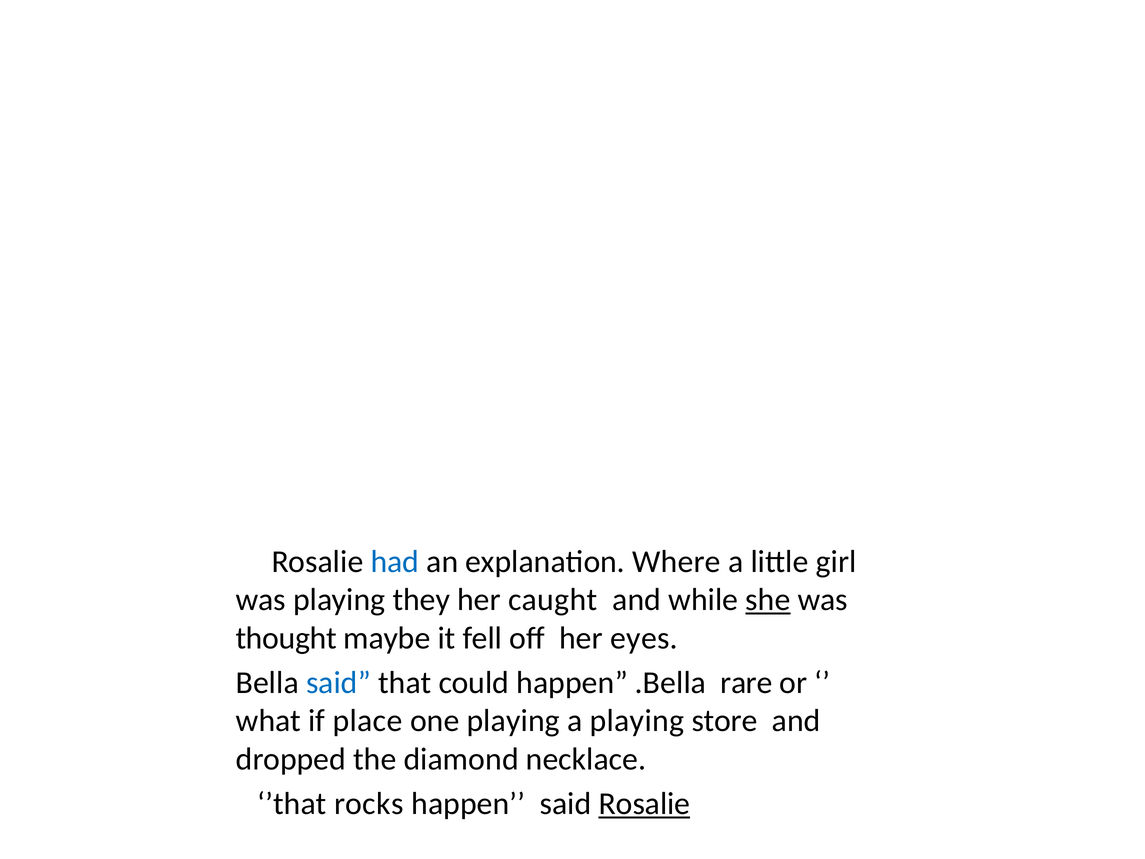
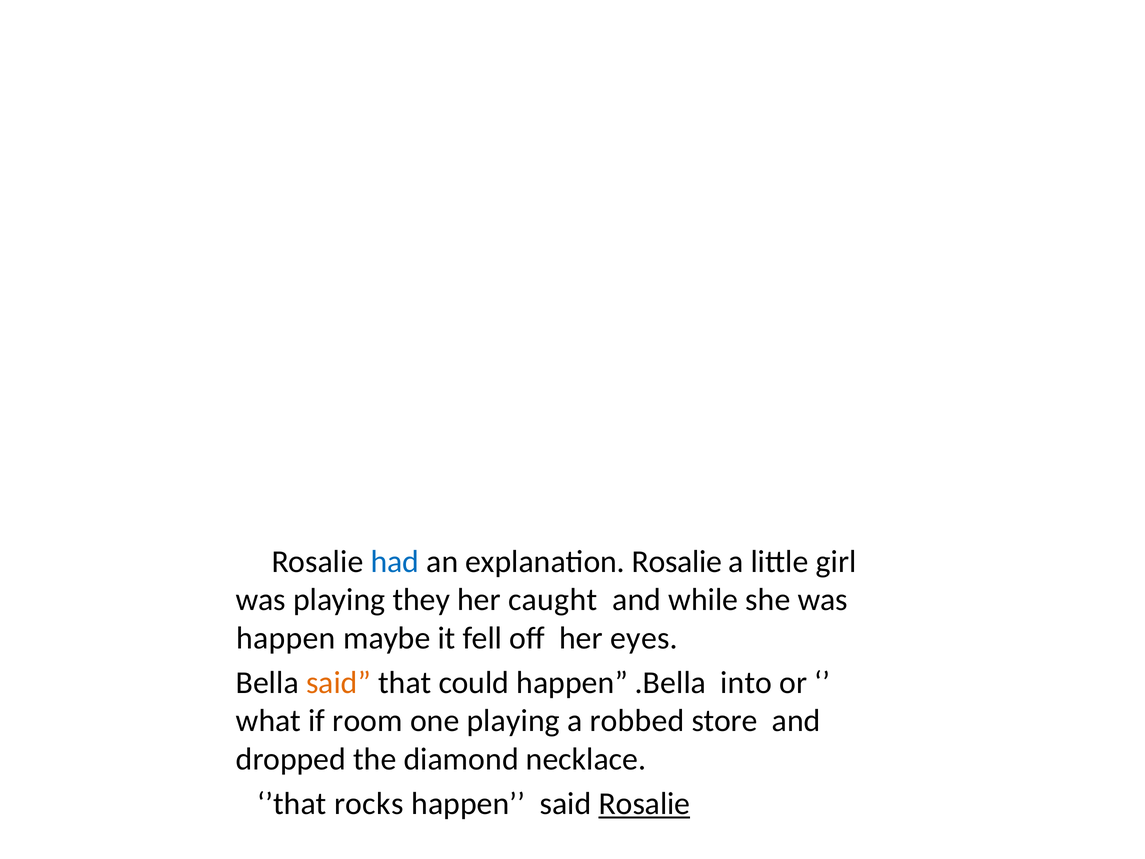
explanation Where: Where -> Rosalie (677, 561)
she underline: present -> none (768, 600)
thought: thought -> happen (286, 638)
said colour: blue -> orange (339, 682)
rare: rare -> into (746, 682)
place: place -> room (368, 721)
a playing: playing -> robbed (637, 721)
